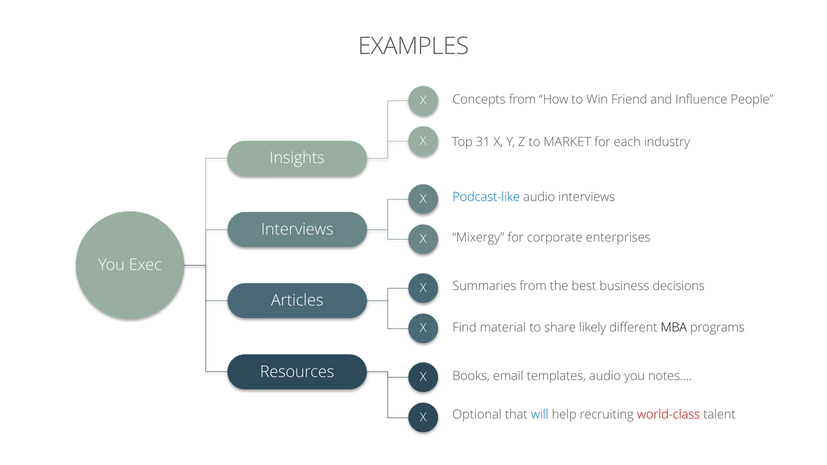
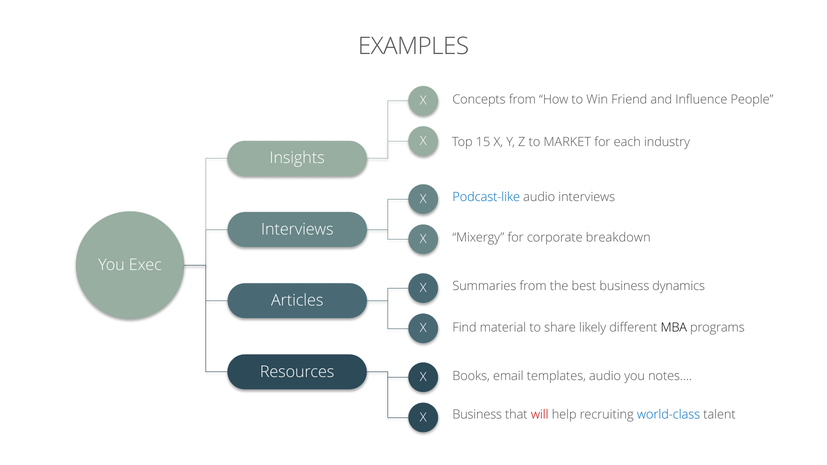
31: 31 -> 15 (483, 142)
enterprises: enterprises -> breakdown (618, 237)
decisions: decisions -> dynamics (679, 286)
Optional: Optional -> Business (477, 415)
will colour: blue -> red (540, 415)
world-class colour: red -> blue (669, 415)
